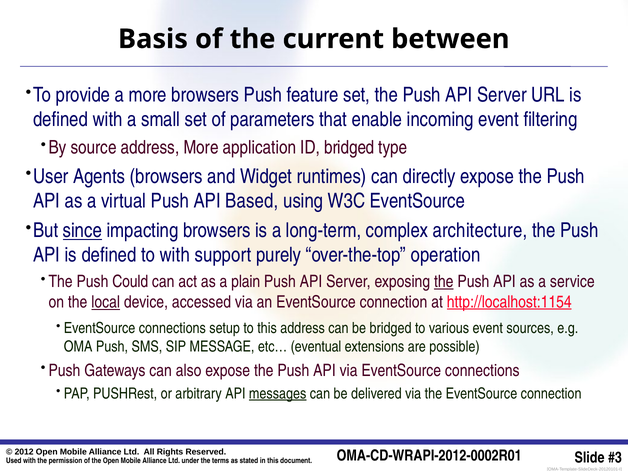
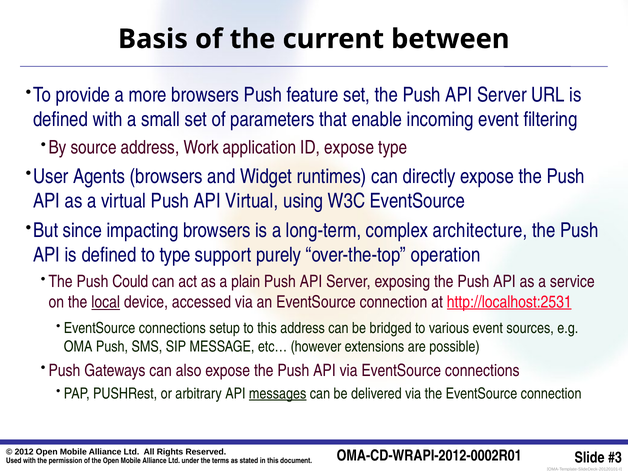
address More: More -> Work (201, 148)
ID bridged: bridged -> expose (349, 148)
API Based: Based -> Virtual (252, 201)
since underline: present -> none (82, 231)
to with: with -> type (175, 255)
the underline: present -> none (444, 282)
http://localhost:1154: http://localhost:1154 -> http://localhost:2531 (509, 302)
eventual: eventual -> however (316, 347)
